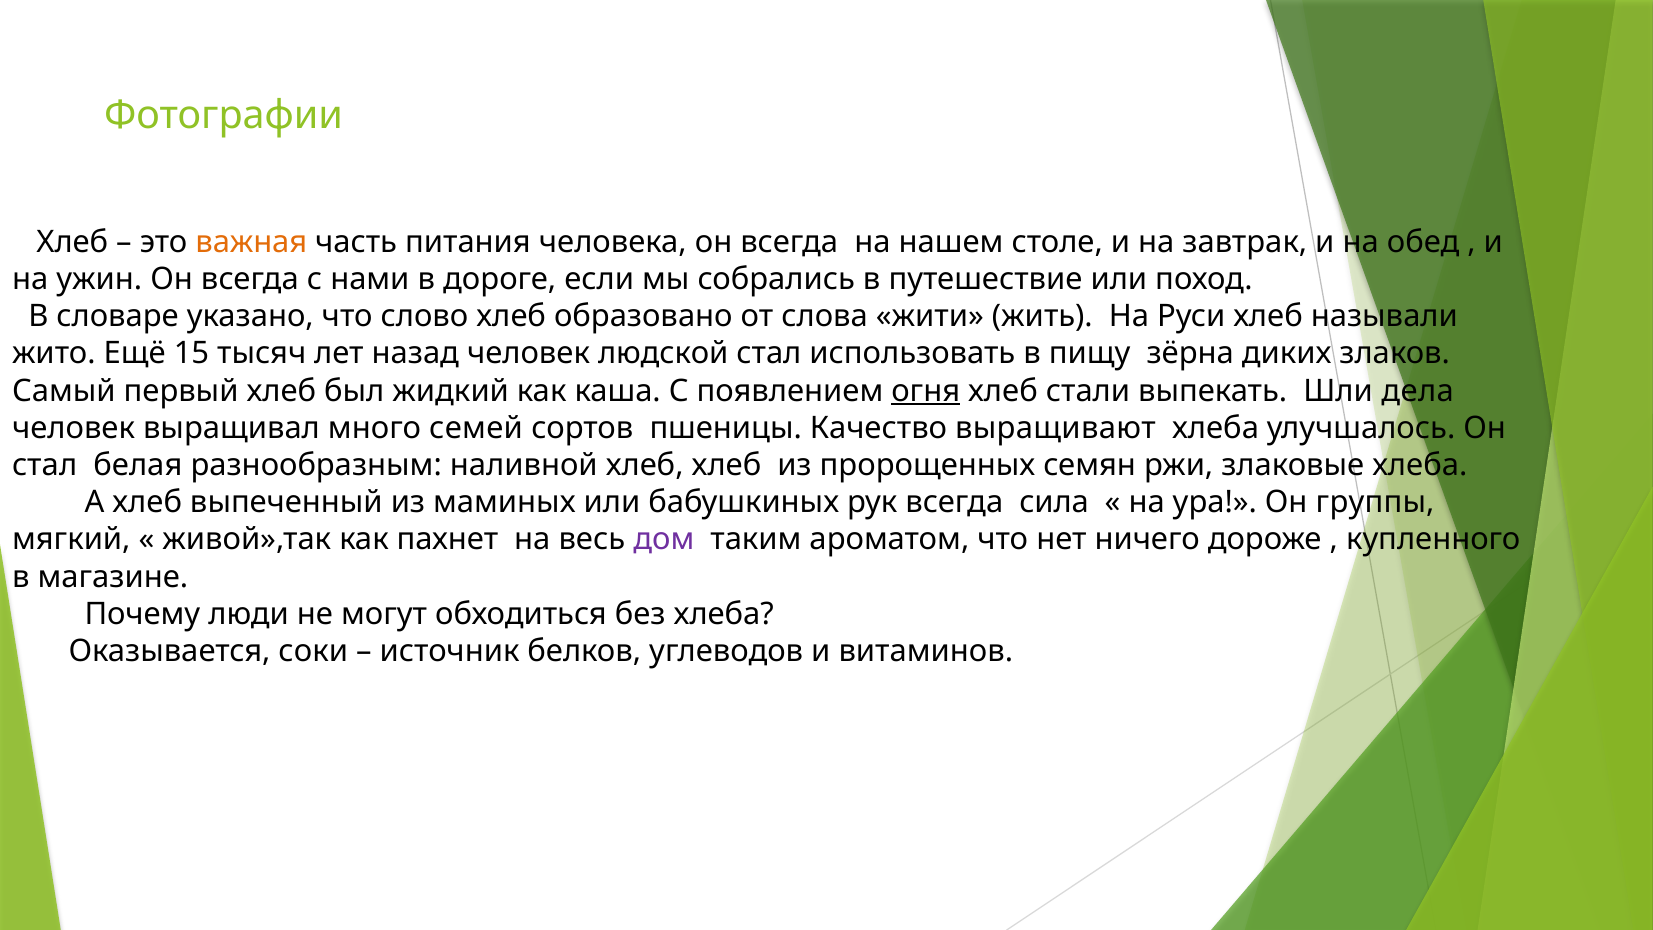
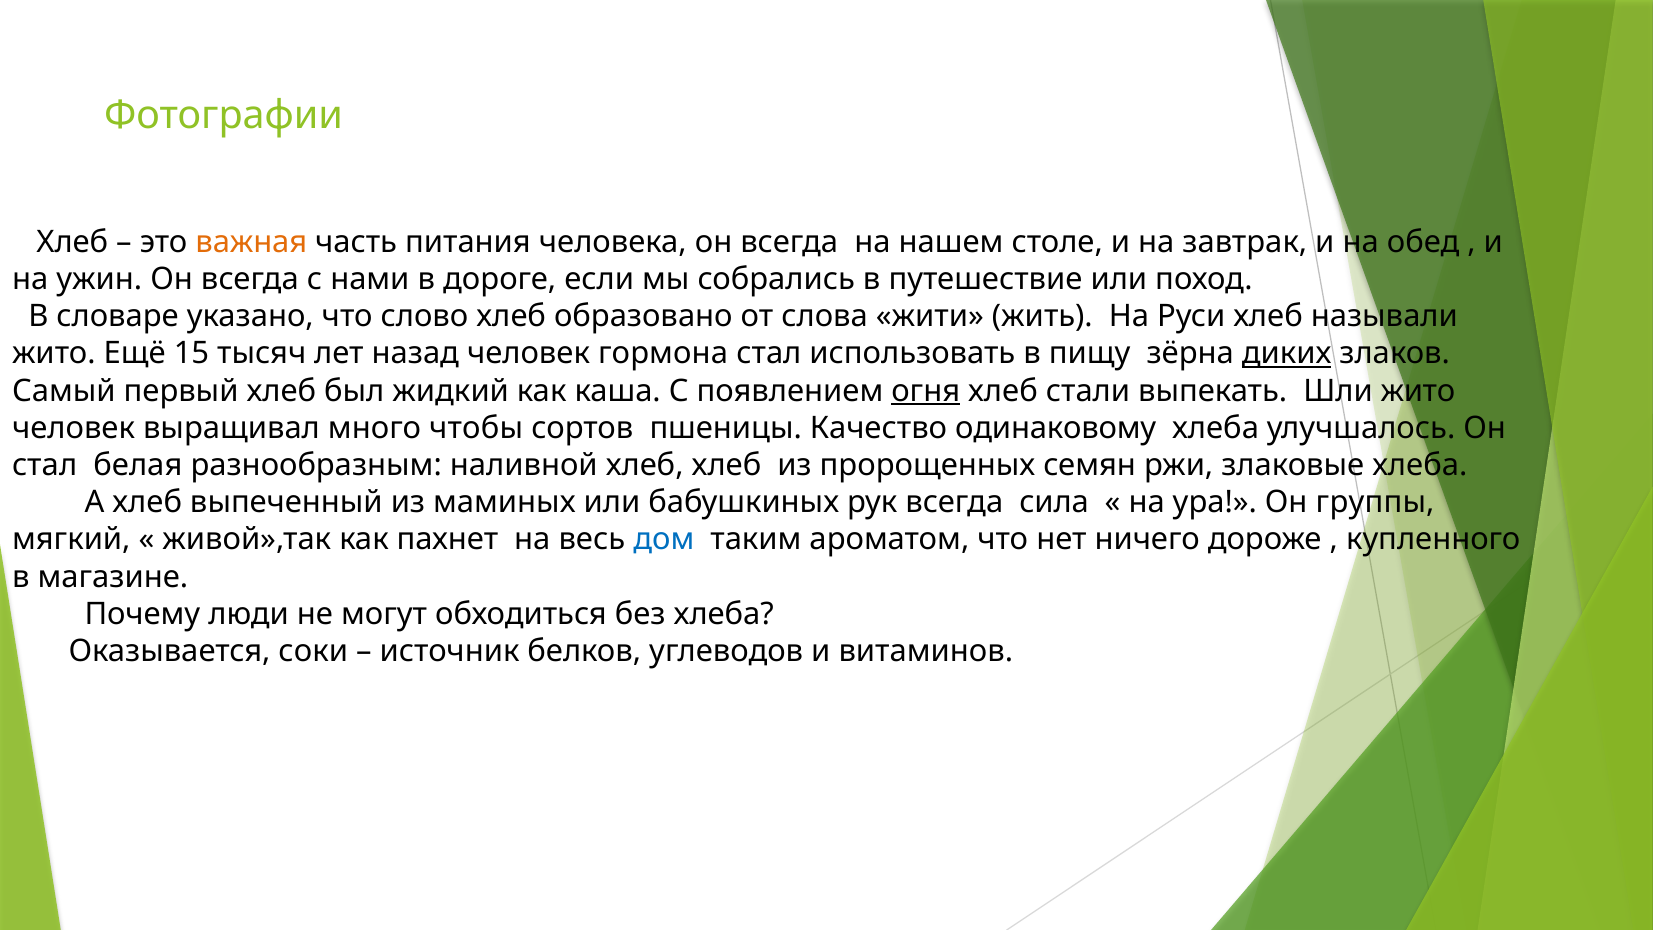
людской: людской -> гормона (663, 354)
диких underline: none -> present (1287, 354)
Шли дела: дела -> жито (1418, 391)
семей: семей -> чтобы (476, 428)
выращивают: выращивают -> одинаковому (1056, 428)
дом colour: purple -> blue (664, 540)
